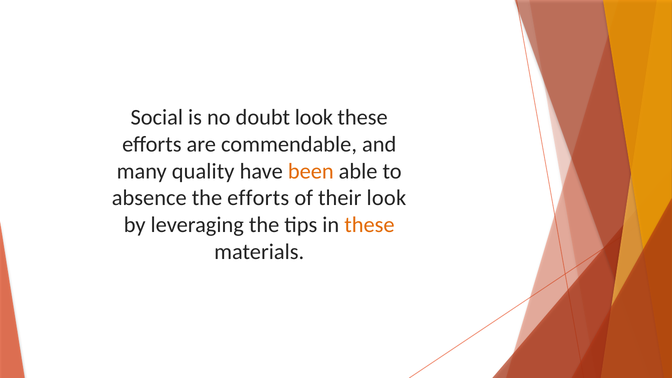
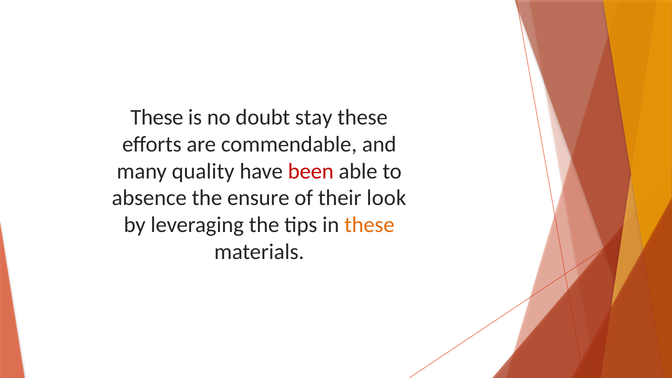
Social: Social -> These (157, 117)
doubt look: look -> stay (314, 117)
been colour: orange -> red (311, 171)
the efforts: efforts -> ensure (258, 198)
